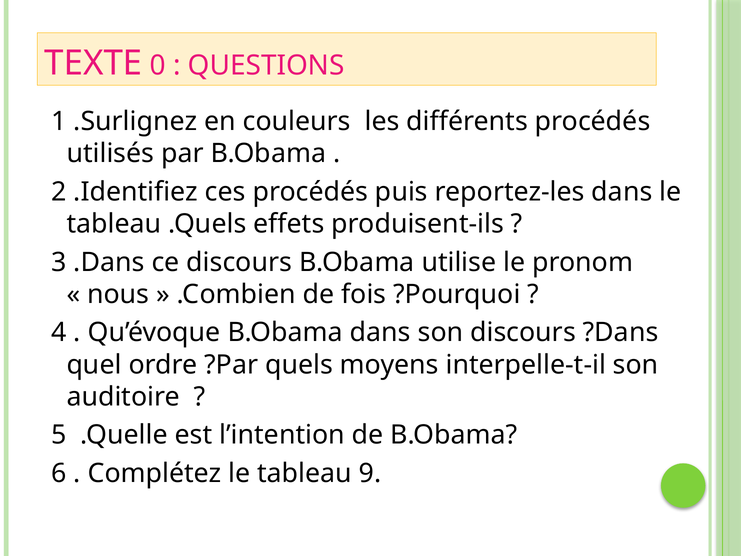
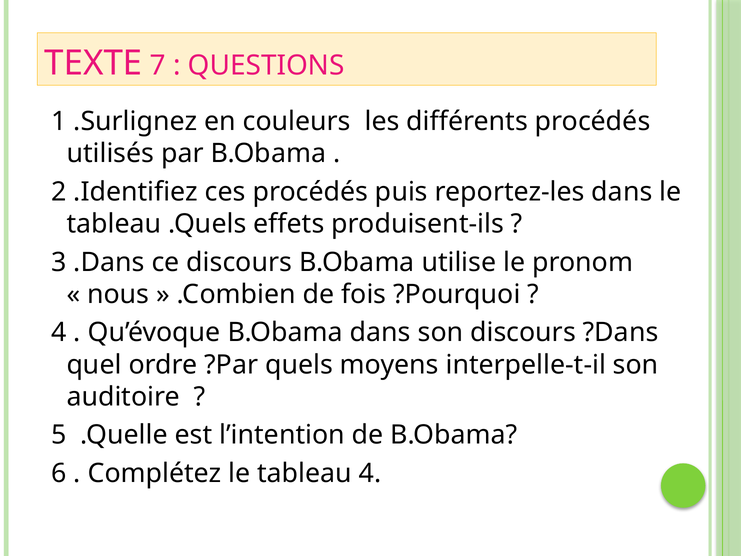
0: 0 -> 7 (158, 65)
tableau 9: 9 -> 4 (370, 473)
